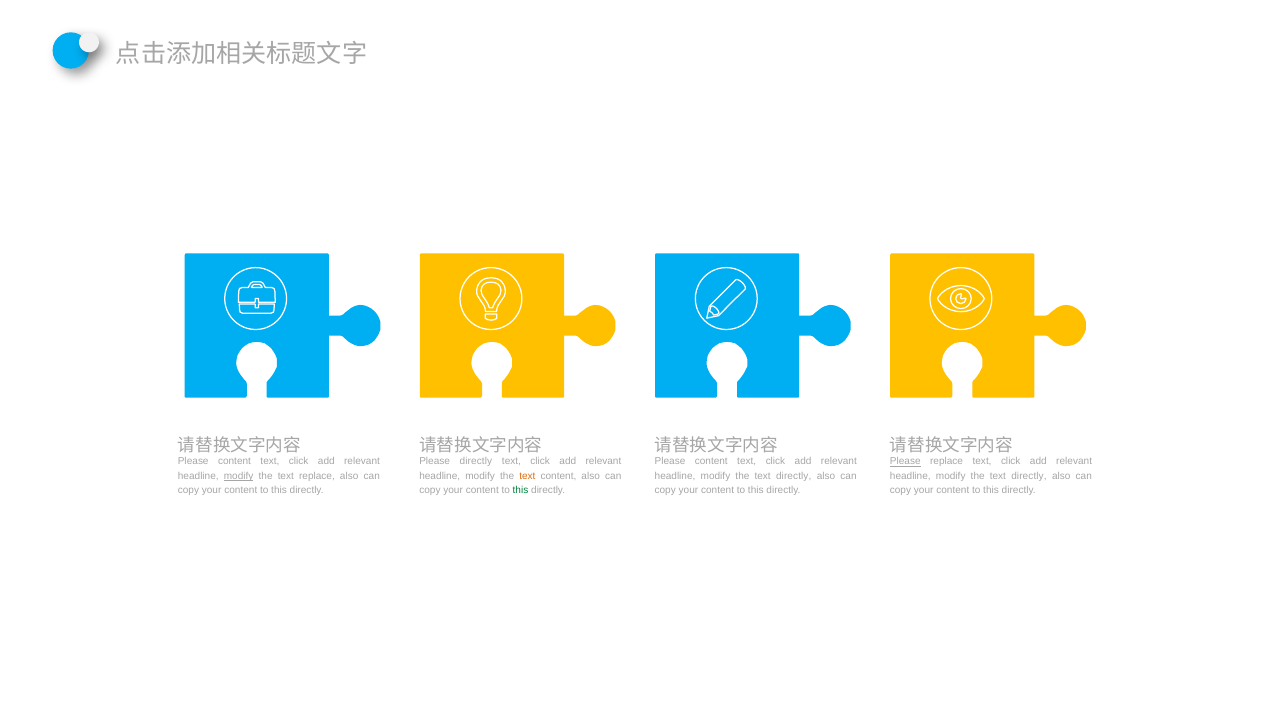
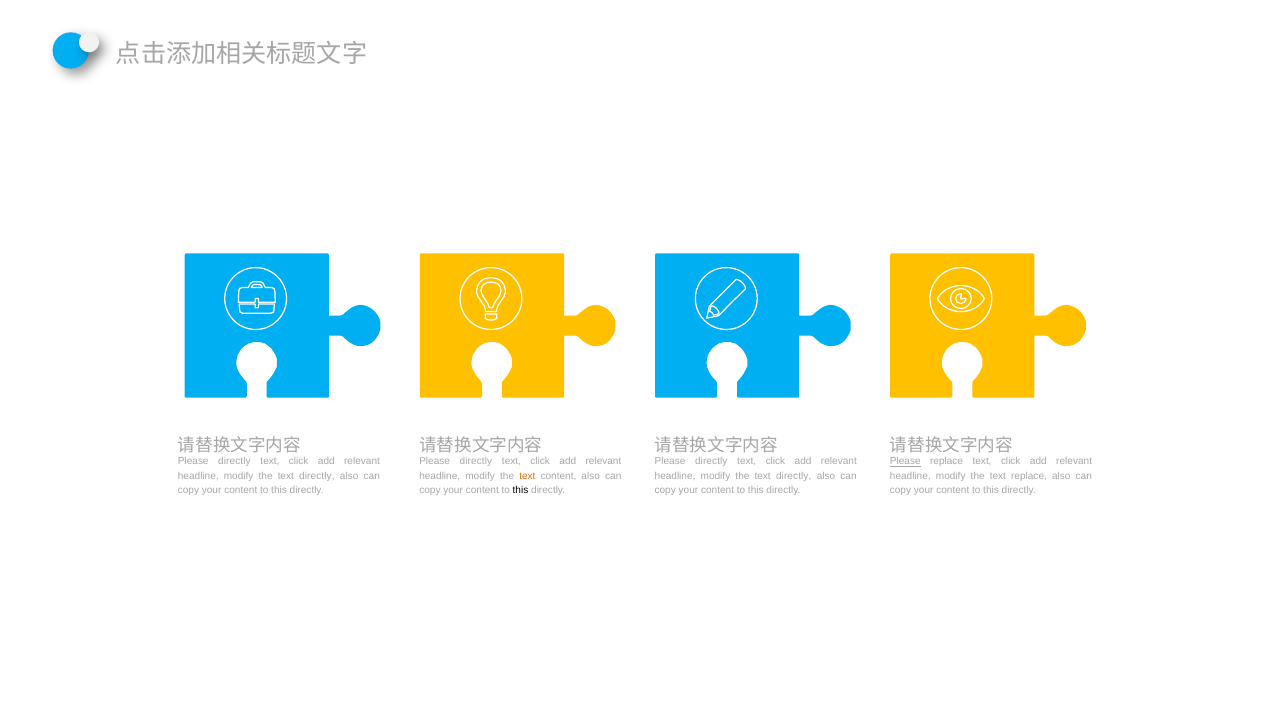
content: content -> directly (234, 461)
content: content -> directly (711, 461)
modify underline: present -> none (239, 476)
replace: replace -> directly (317, 476)
directly: directly -> replace (1029, 476)
this colour: green -> black (520, 490)
